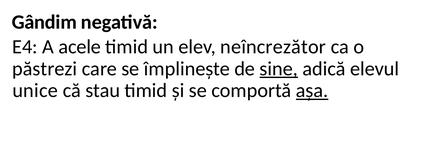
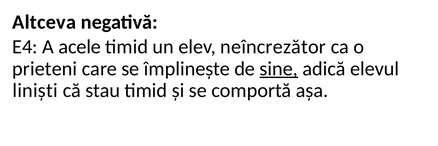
Gândim: Gândim -> Altceva (44, 22)
păstrezi: păstrezi -> prieteni (45, 69)
unice: unice -> liniști (35, 91)
așa underline: present -> none (312, 91)
